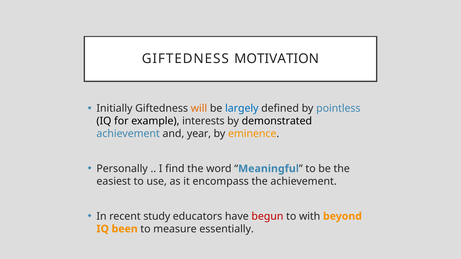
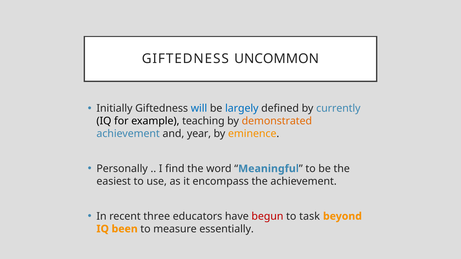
MOTIVATION: MOTIVATION -> UNCOMMON (277, 59)
will colour: orange -> blue (199, 109)
pointless: pointless -> currently (338, 109)
interests: interests -> teaching (203, 121)
demonstrated colour: black -> orange (277, 121)
study: study -> three (157, 216)
with: with -> task (310, 216)
